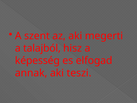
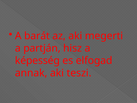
szent: szent -> barát (37, 36)
talajból: talajból -> partján (42, 48)
